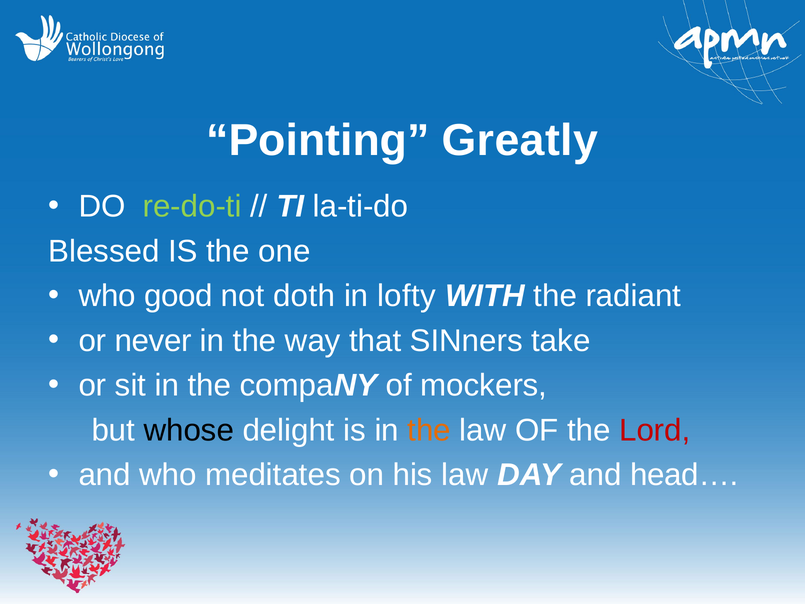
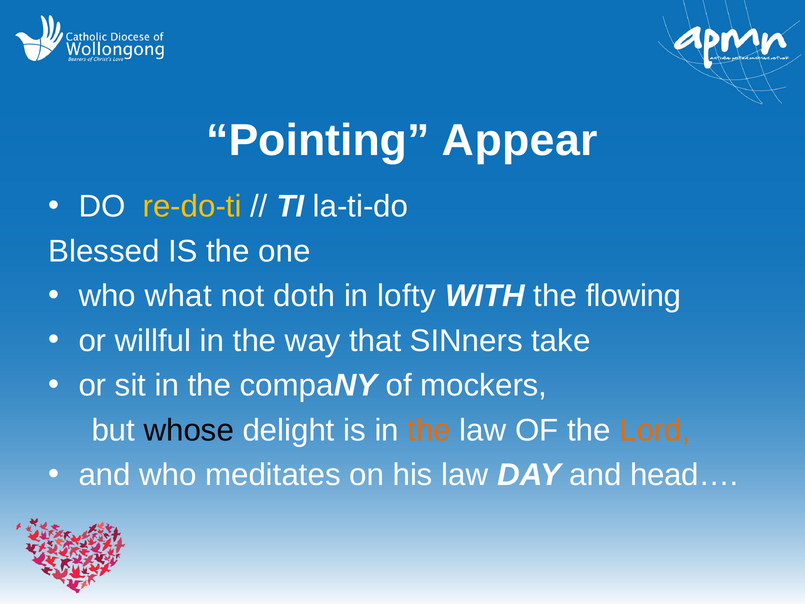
Greatly: Greatly -> Appear (520, 140)
re-do-ti colour: light green -> yellow (192, 206)
good: good -> what (178, 296)
radiant: radiant -> flowing (633, 296)
never: never -> willful (153, 341)
Lord colour: red -> orange (655, 430)
